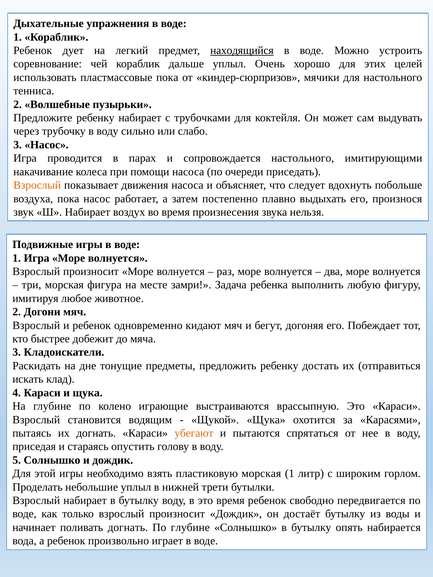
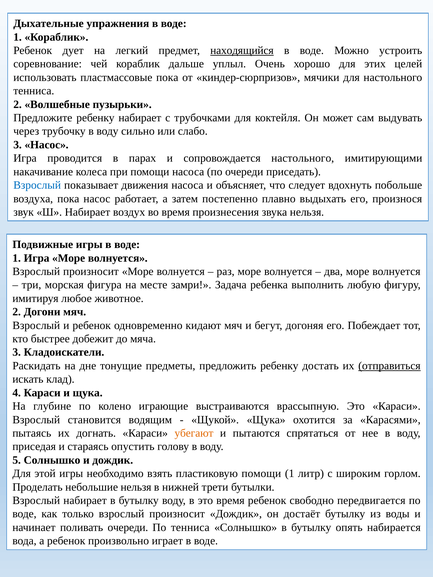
Взрослый colour: orange -> blue (37, 185)
отправиться underline: none -> present (389, 366)
пластиковую морская: морская -> помощи (261, 474)
небольшие уплыл: уплыл -> нельзя (136, 487)
поливать догнать: догнать -> очереди (128, 528)
По глубине: глубине -> тенниса (190, 528)
